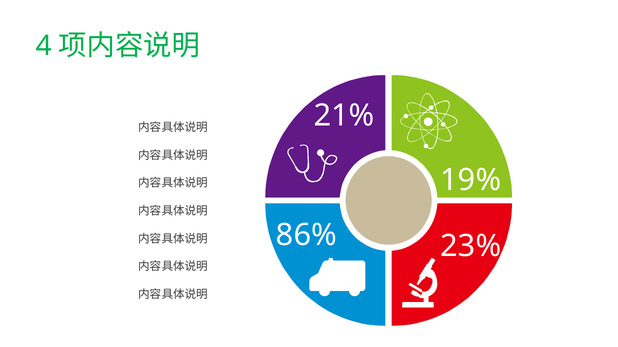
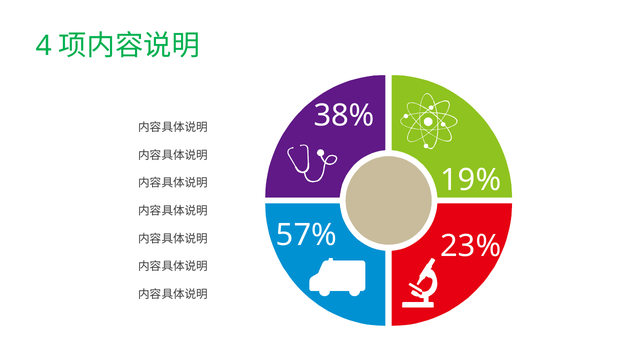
21%: 21% -> 38% (344, 116)
86%: 86% -> 57% (306, 236)
